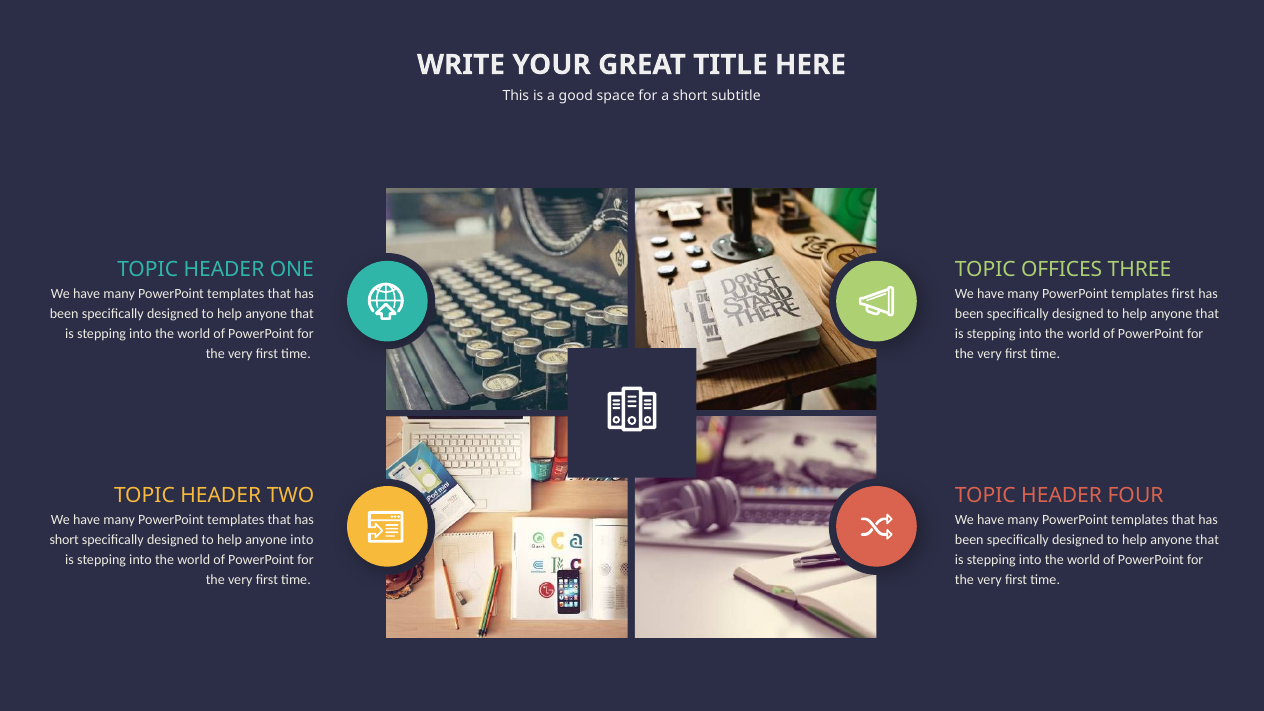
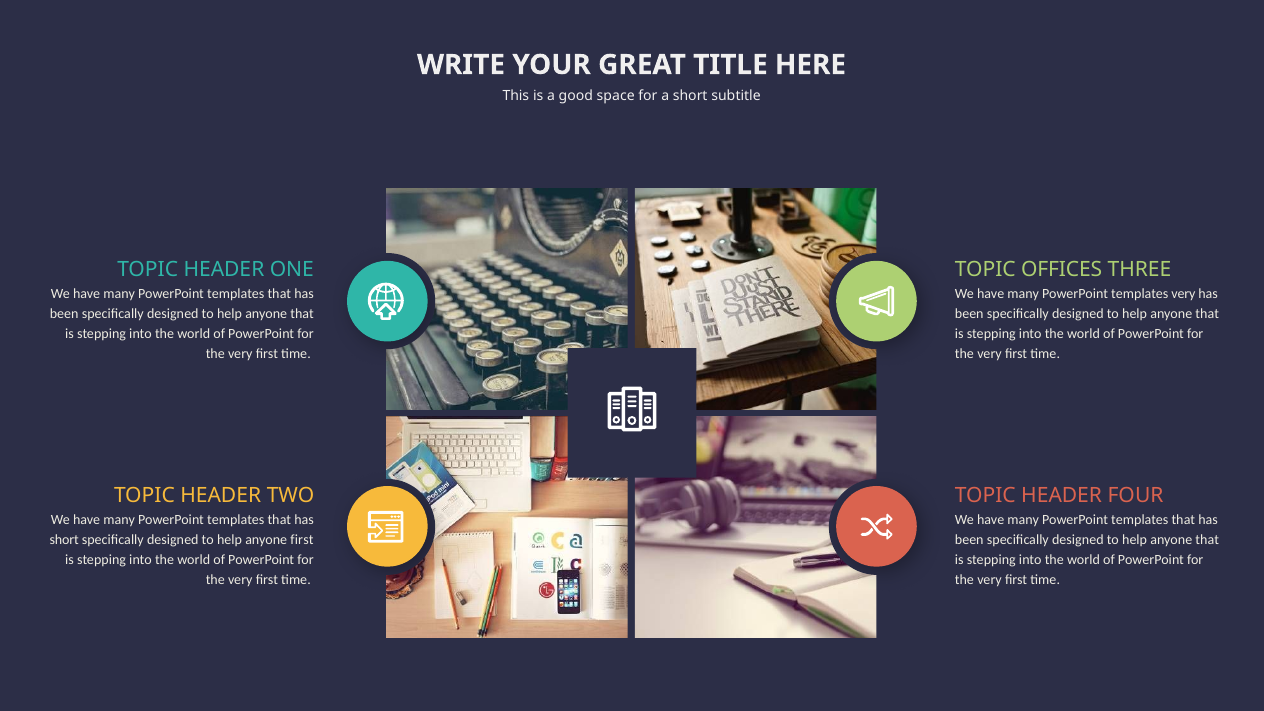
templates first: first -> very (1183, 293)
anyone into: into -> first (302, 540)
